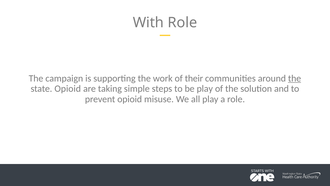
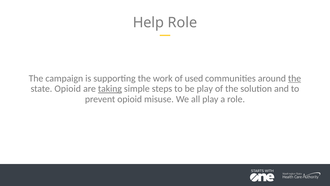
With: With -> Help (148, 23)
their: their -> used (194, 78)
taking underline: none -> present (110, 89)
